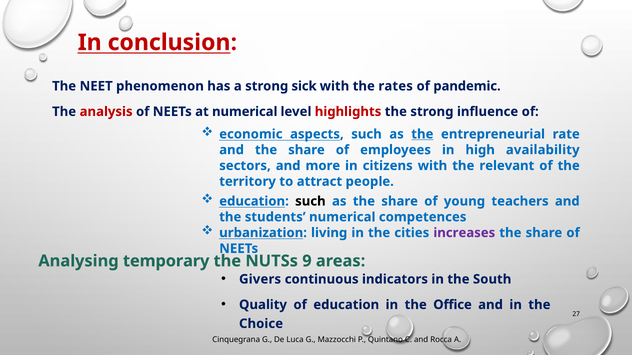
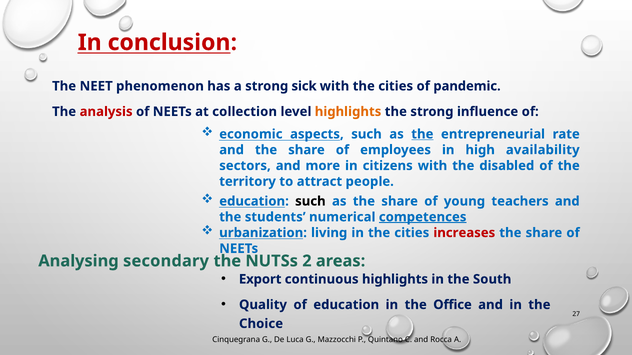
with the rates: rates -> cities (396, 86)
at numerical: numerical -> collection (245, 112)
highlights colour: red -> orange (348, 112)
relevant: relevant -> disabled (507, 166)
competences underline: none -> present (423, 217)
increases colour: purple -> red (464, 233)
temporary: temporary -> secondary (166, 261)
9: 9 -> 2 (307, 261)
Givers: Givers -> Export (260, 280)
continuous indicators: indicators -> highlights (395, 280)
